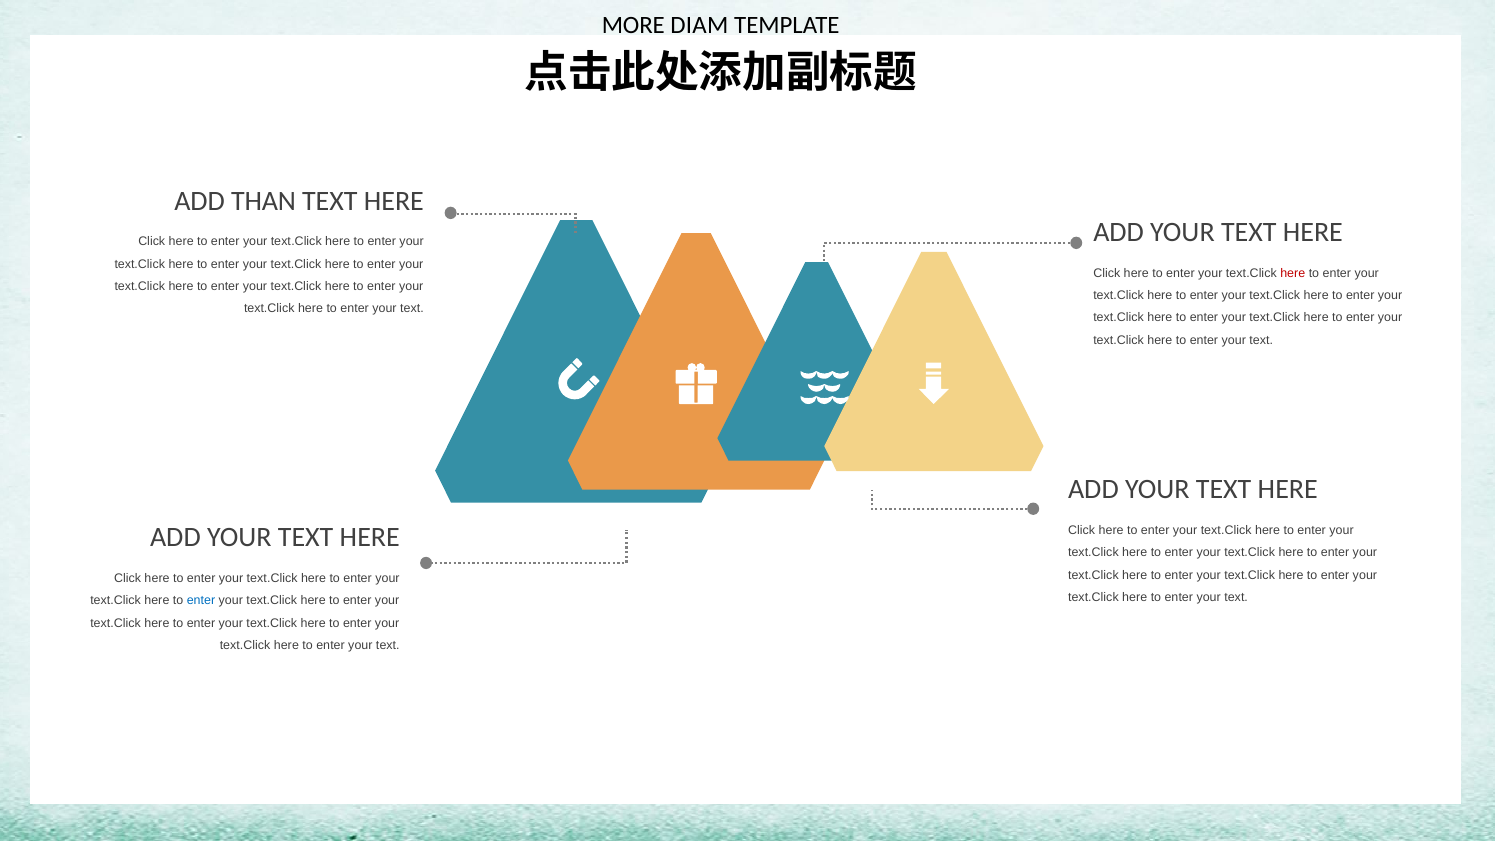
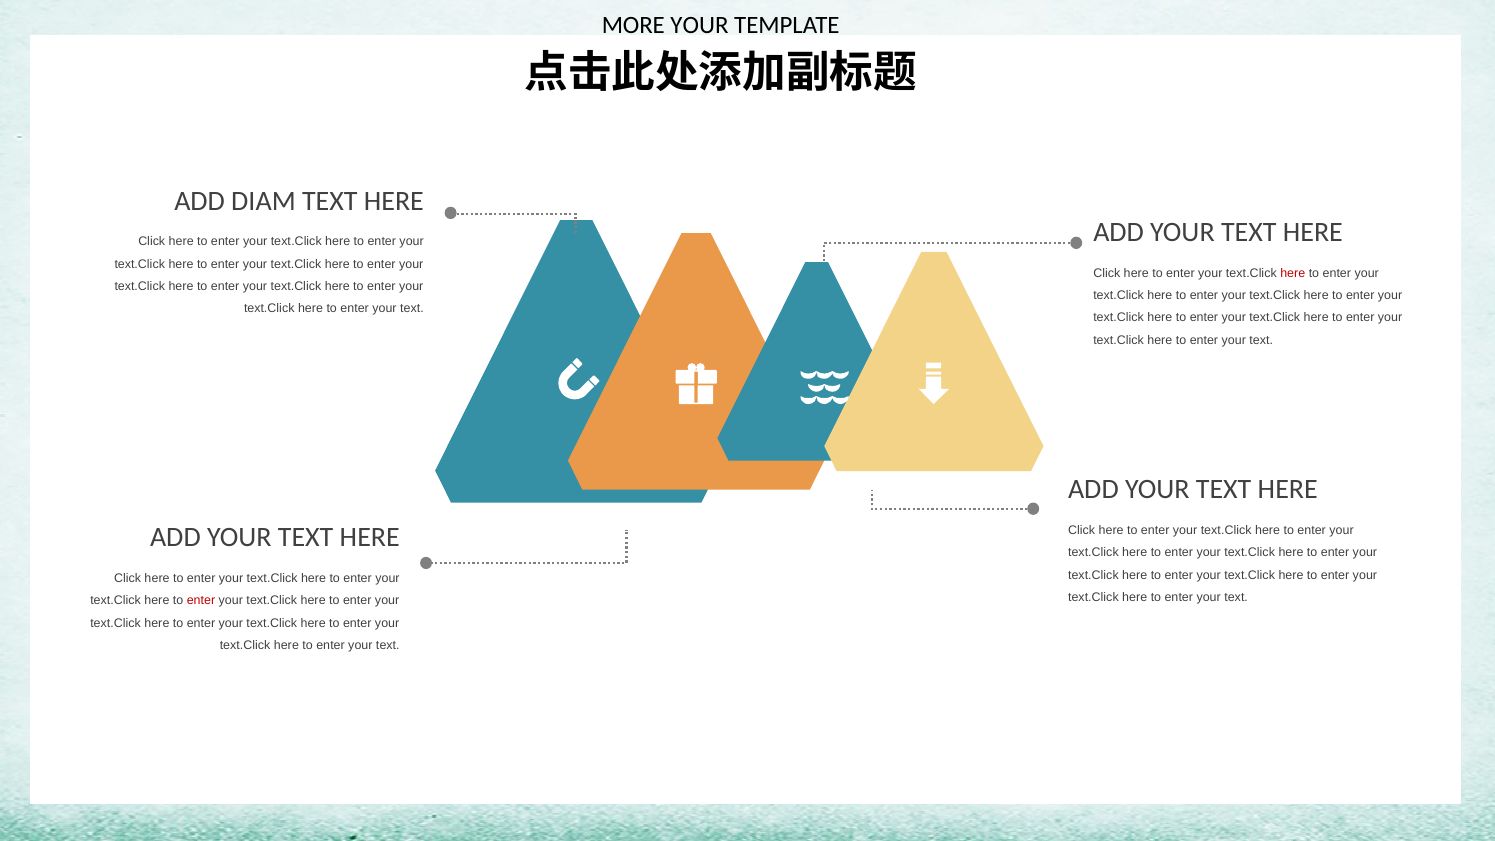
MORE DIAM: DIAM -> YOUR (700, 26)
THAN: THAN -> DIAM (263, 201)
enter colour: blue -> red (201, 600)
